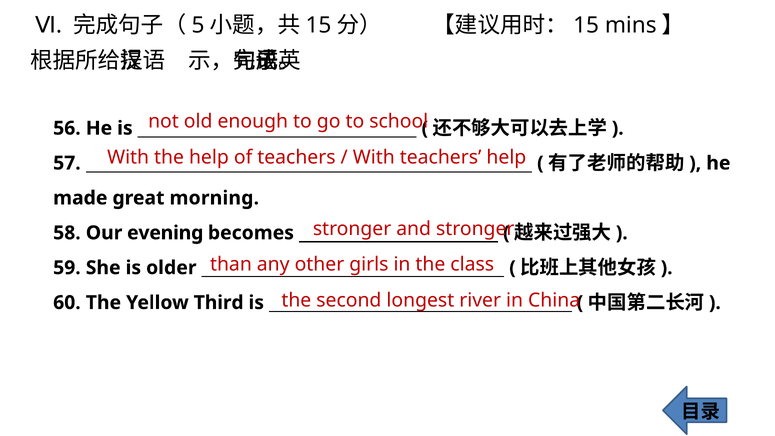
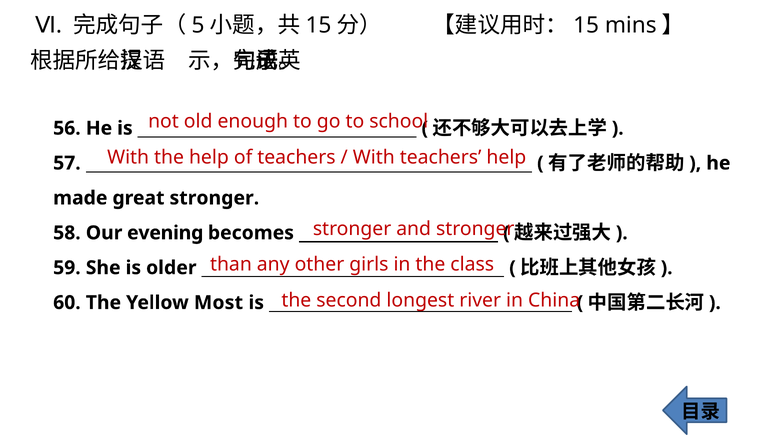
great morning: morning -> stronger (214, 198)
Third: Third -> Most (218, 303)
